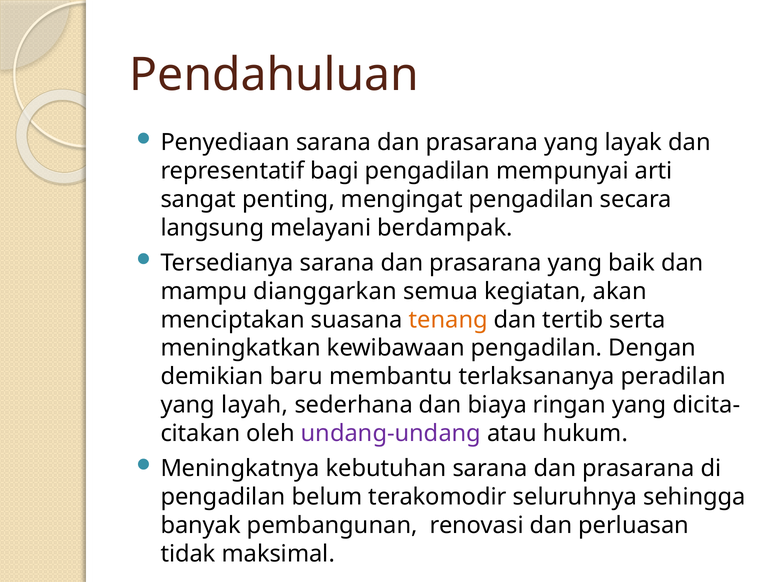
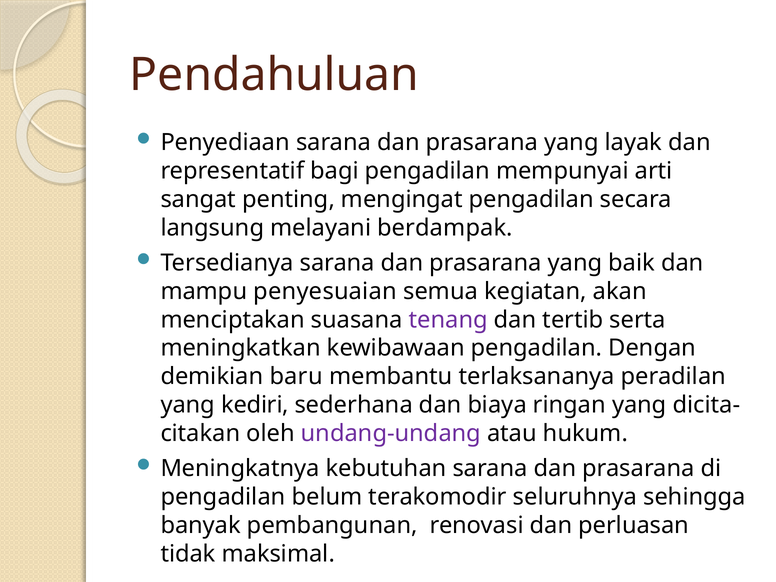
dianggarkan: dianggarkan -> penyesuaian (325, 291)
tenang colour: orange -> purple (448, 320)
layah: layah -> kediri (255, 405)
